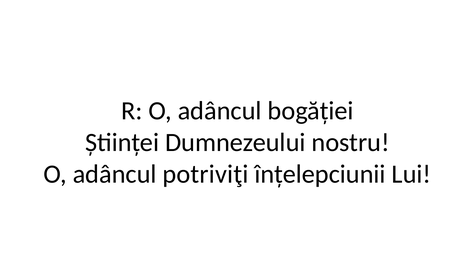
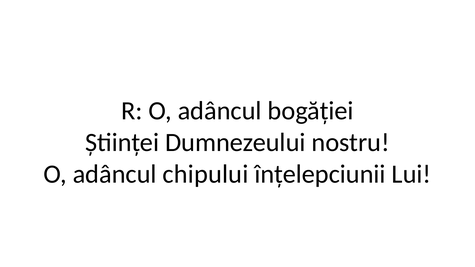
potriviţi: potriviţi -> chipului (205, 174)
